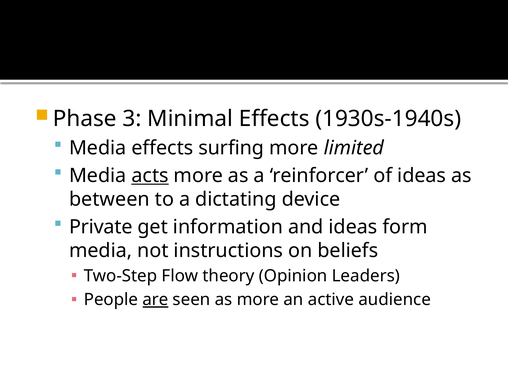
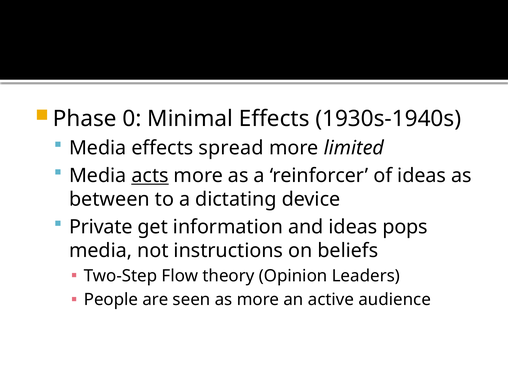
3: 3 -> 0 (132, 119)
surfing: surfing -> spread (231, 148)
form: form -> pops (405, 227)
are underline: present -> none (155, 300)
